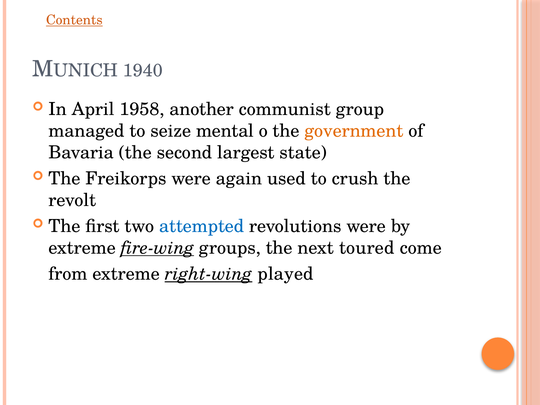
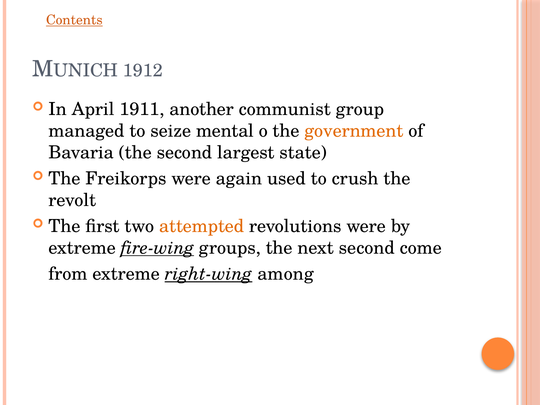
1940: 1940 -> 1912 (143, 71)
1958: 1958 -> 1911 (142, 109)
attempted colour: blue -> orange (202, 226)
next toured: toured -> second (367, 248)
played: played -> among (286, 274)
